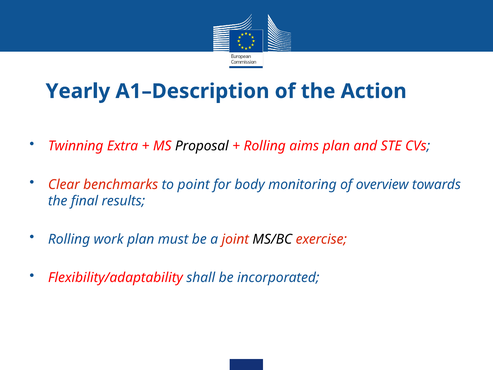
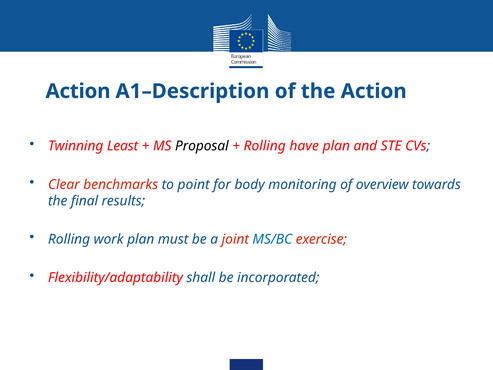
Yearly: Yearly -> Action (78, 91)
Extra: Extra -> Least (123, 146)
aims: aims -> have (304, 146)
MS/BC colour: black -> blue (272, 239)
